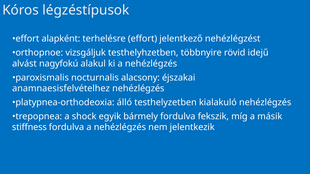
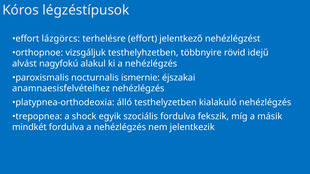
alapként: alapként -> lázgörcs (61, 39)
alacsony: alacsony -> ismernie (140, 78)
bármely: bármely -> szociális (141, 117)
stiffness: stiffness -> mindkét (29, 128)
